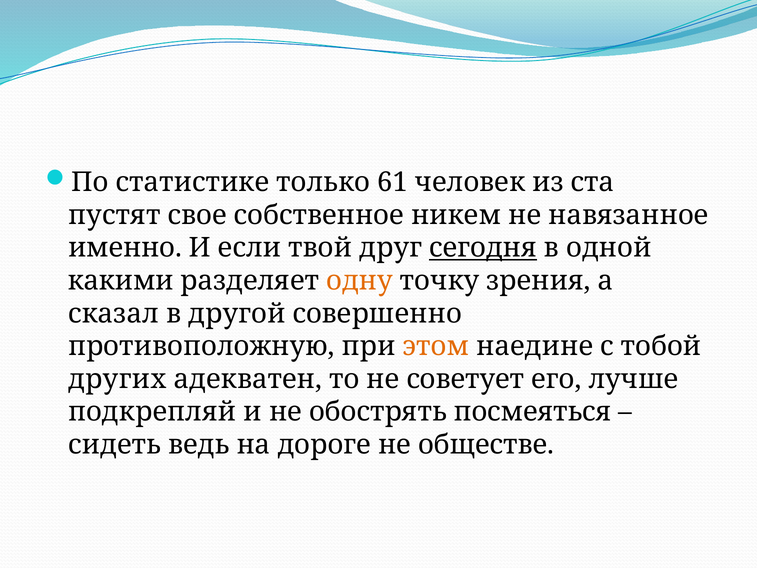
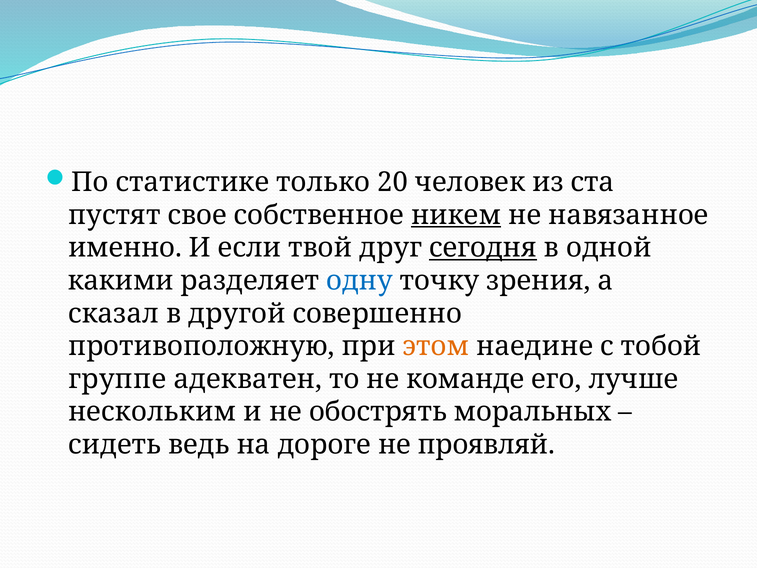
61: 61 -> 20 (393, 182)
никем underline: none -> present (456, 215)
одну colour: orange -> blue (360, 281)
других: других -> группе (117, 379)
советует: советует -> команде (465, 379)
подкрепляй: подкрепляй -> нескольким (152, 412)
посмеяться: посмеяться -> моральных (533, 412)
обществе: обществе -> проявляй (486, 445)
